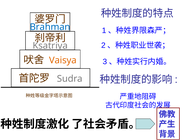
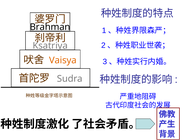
Brahman colour: blue -> black (50, 27)
